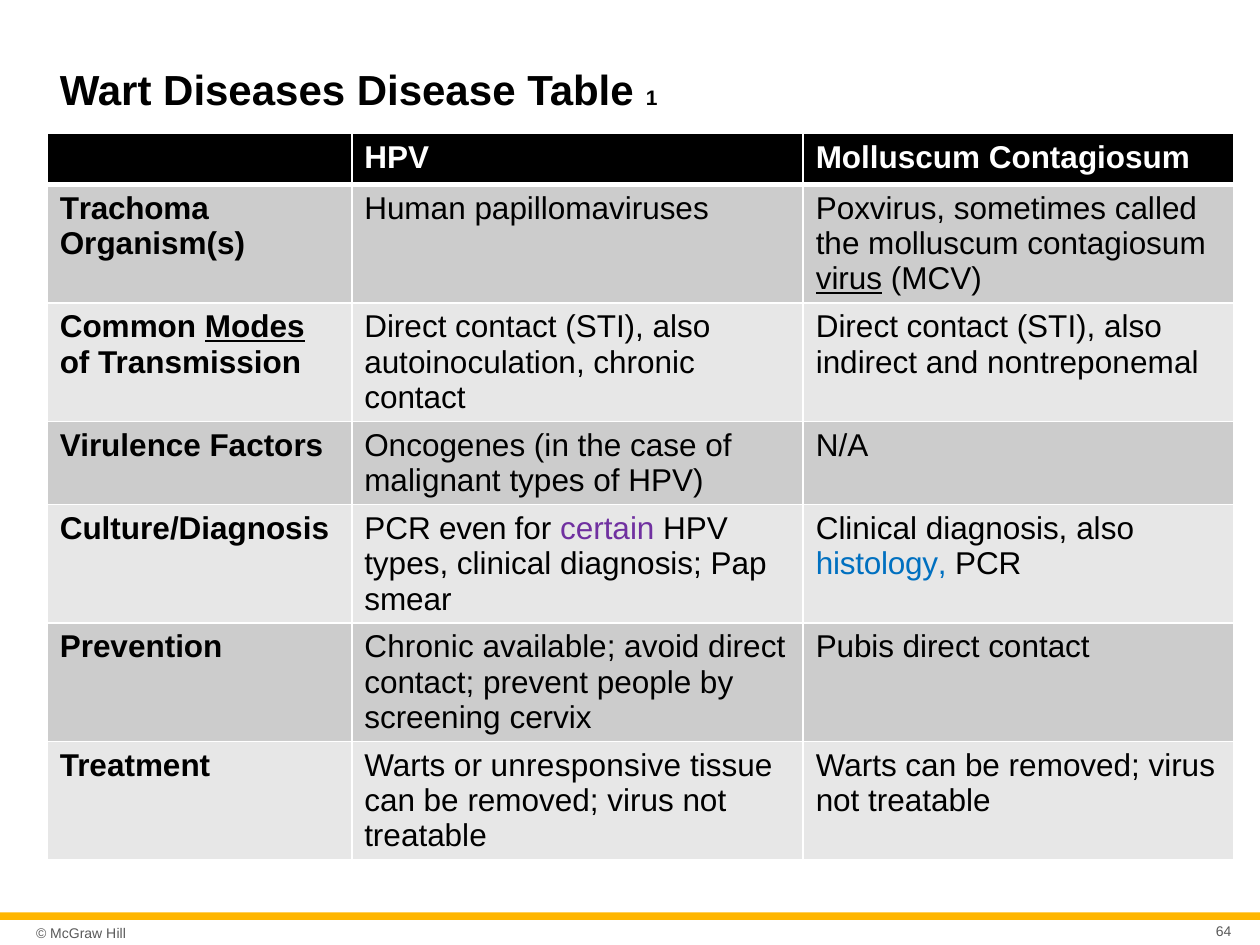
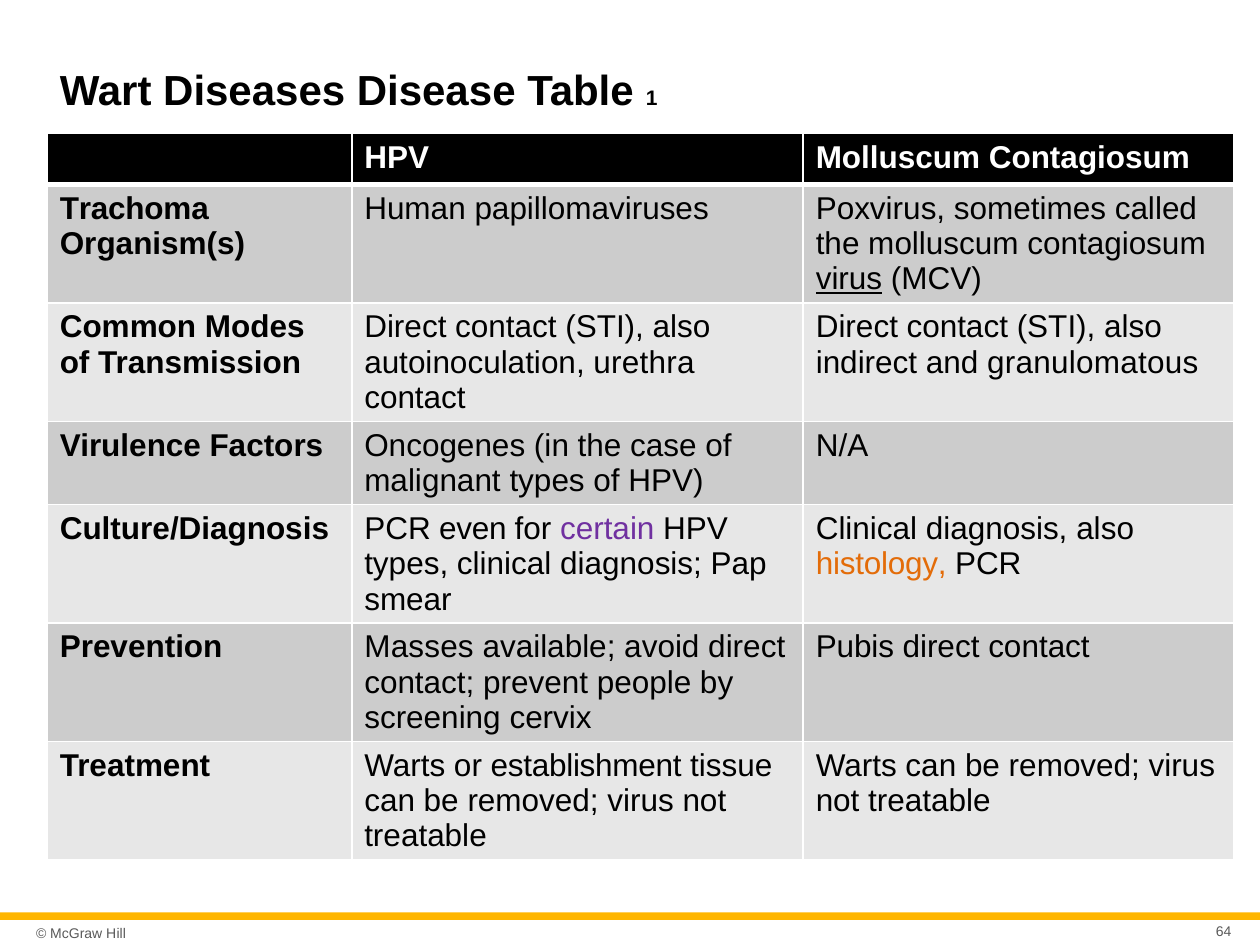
Modes underline: present -> none (255, 327)
autoinoculation chronic: chronic -> urethra (644, 363)
nontreponemal: nontreponemal -> granulomatous (1093, 363)
histology colour: blue -> orange (881, 564)
Prevention Chronic: Chronic -> Masses (419, 648)
unresponsive: unresponsive -> establishment (586, 766)
